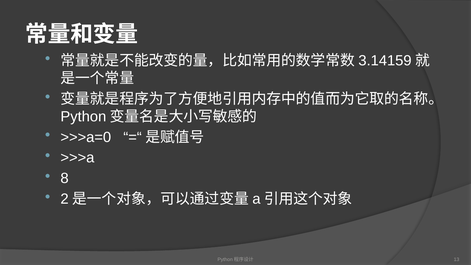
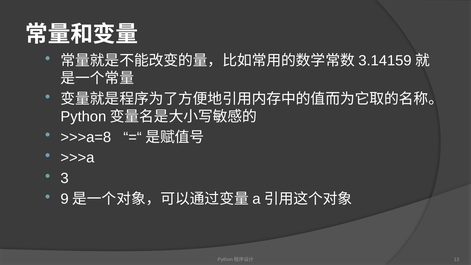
>>>a=0: >>>a=0 -> >>>a=8 (86, 137)
8: 8 -> 3 (65, 178)
2: 2 -> 9 (65, 199)
